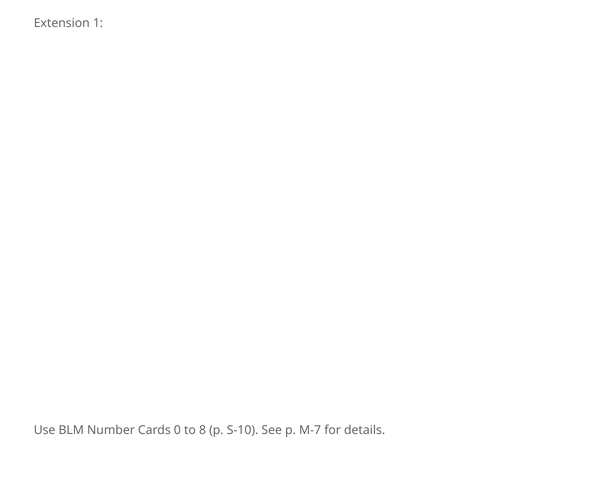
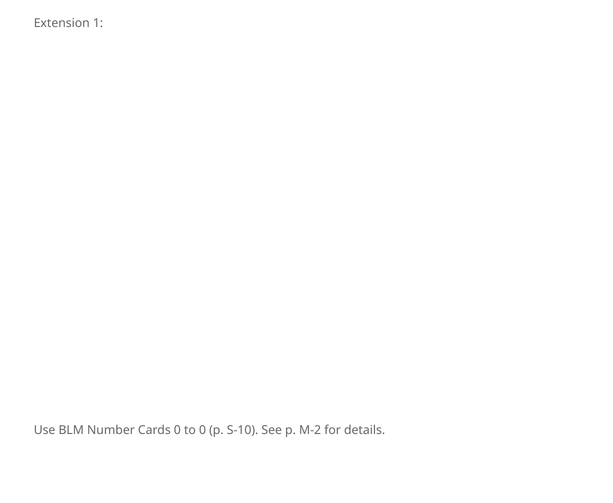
to 8: 8 -> 0 (203, 430)
M-7: M-7 -> M-2 (310, 430)
